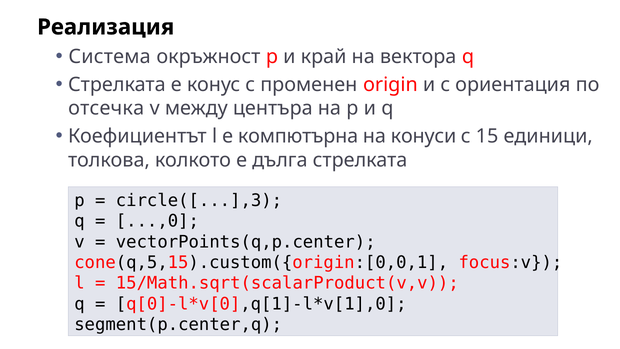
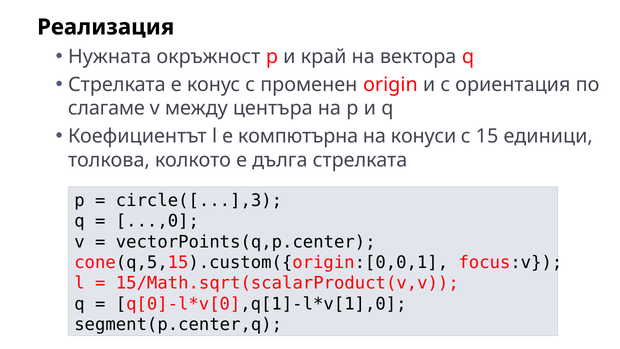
Система: Система -> Нужната (110, 56)
отсечка: отсечка -> слагаме (106, 108)
